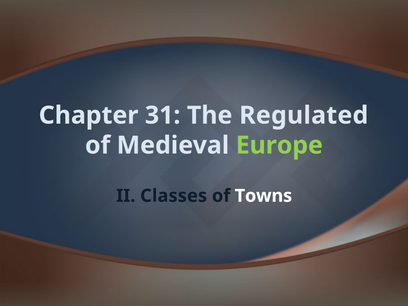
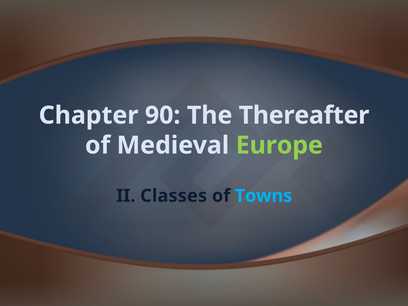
31: 31 -> 90 (163, 115)
Regulated: Regulated -> Thereafter (304, 115)
Towns colour: white -> light blue (263, 196)
